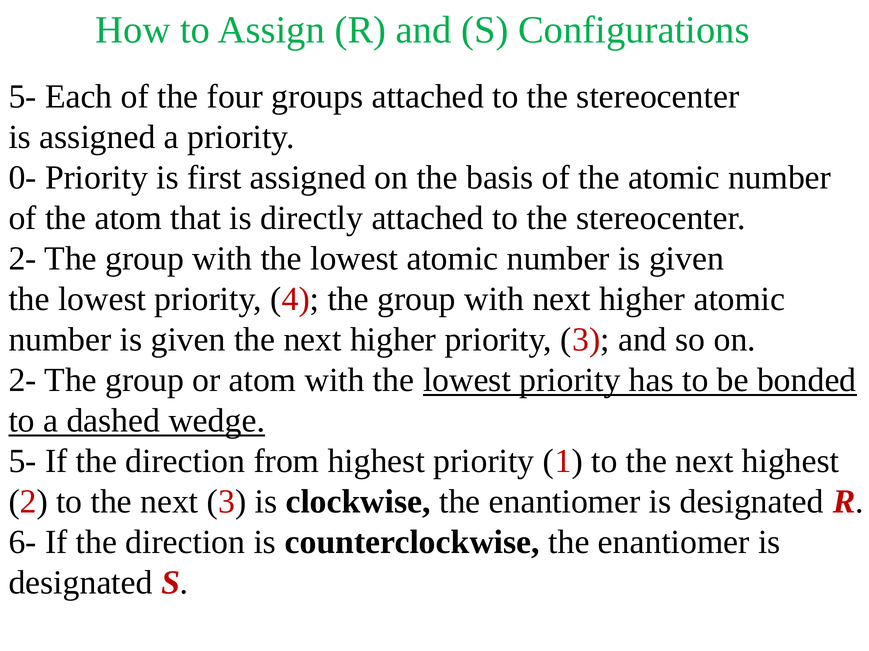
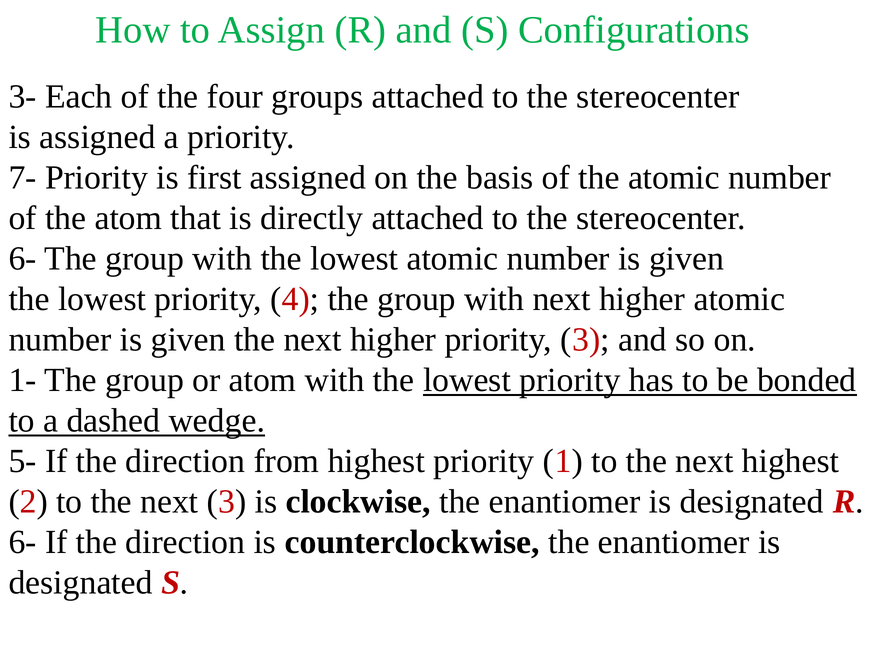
5-: 5- -> 3- (23, 97)
0-: 0- -> 7- (23, 178)
2-: 2- -> 6- (23, 259)
2-: 2- -> 1- (23, 381)
